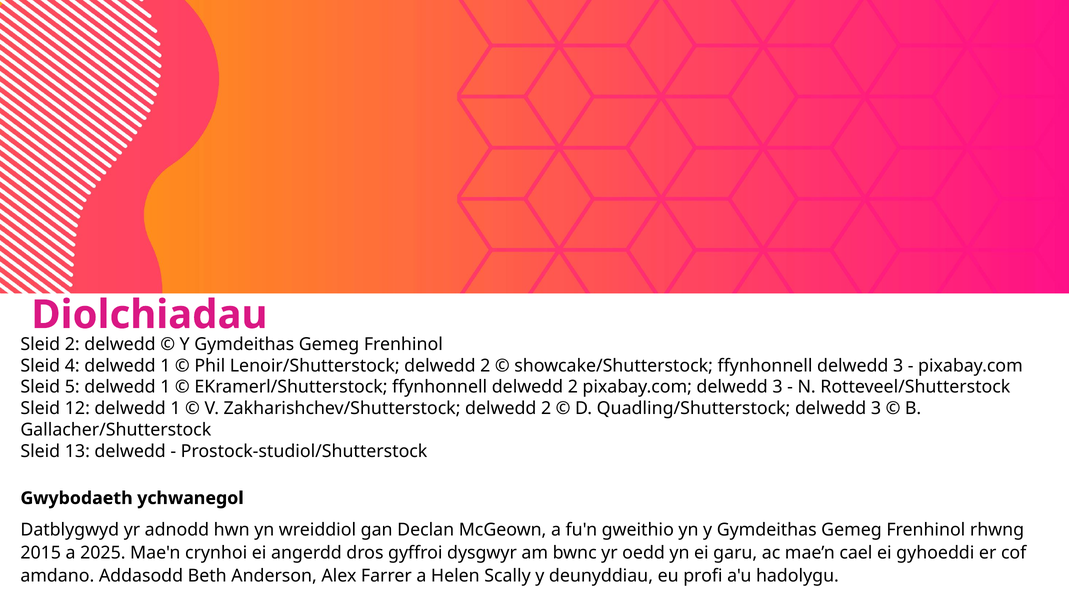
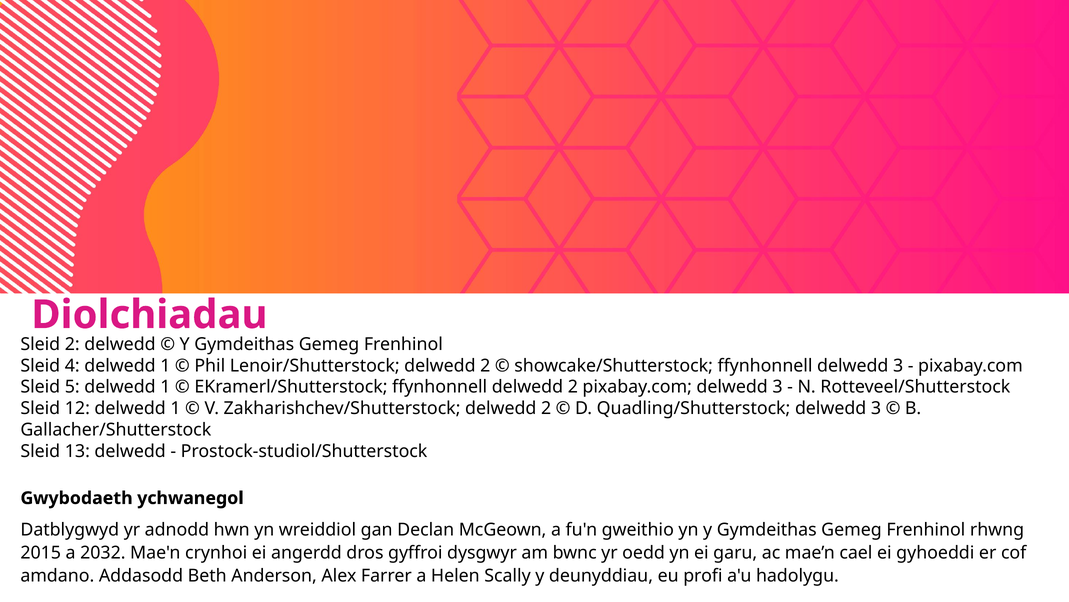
2025: 2025 -> 2032 (103, 552)
